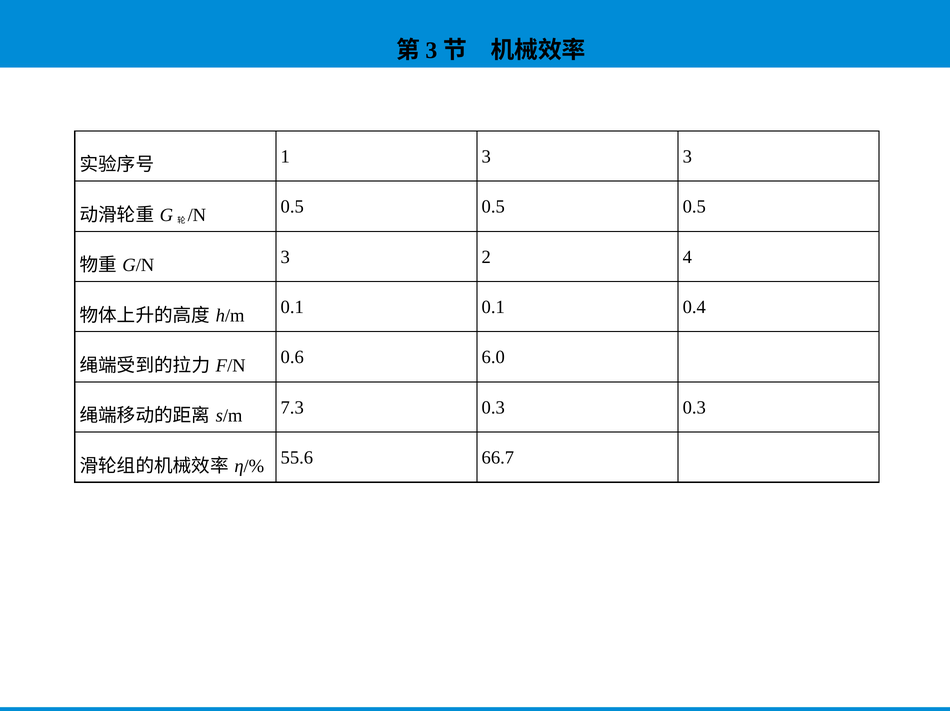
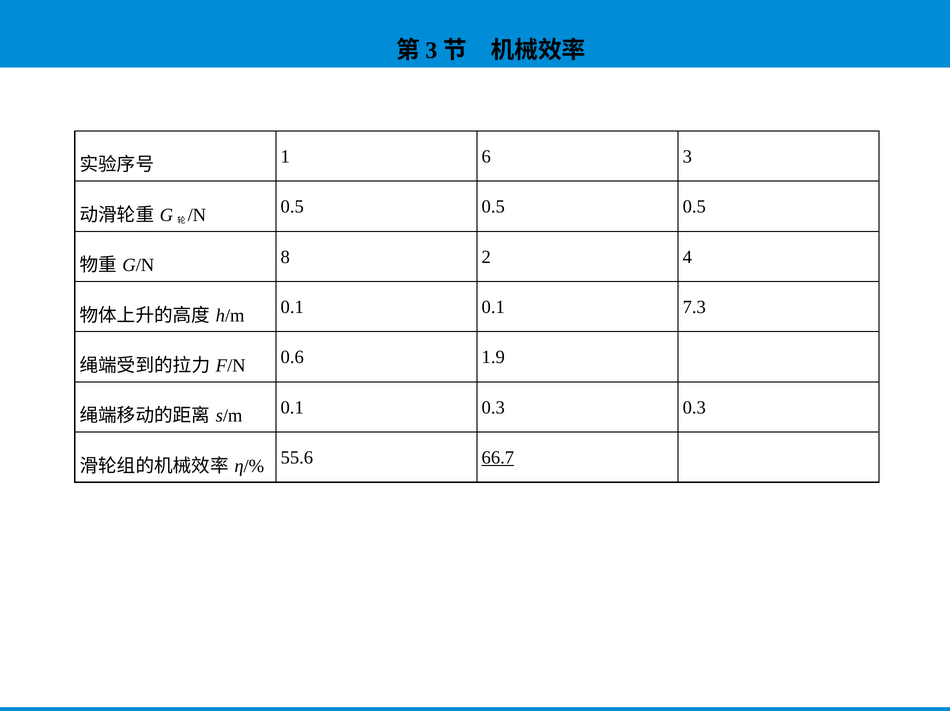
1 3: 3 -> 6 (486, 157)
3: 3 -> 8 (285, 257)
0.4: 0.4 -> 7.3 (694, 307)
6.0: 6.0 -> 1.9 (493, 357)
7.3: 7.3 -> 0.1 (292, 407)
66.7 underline: none -> present (498, 457)
